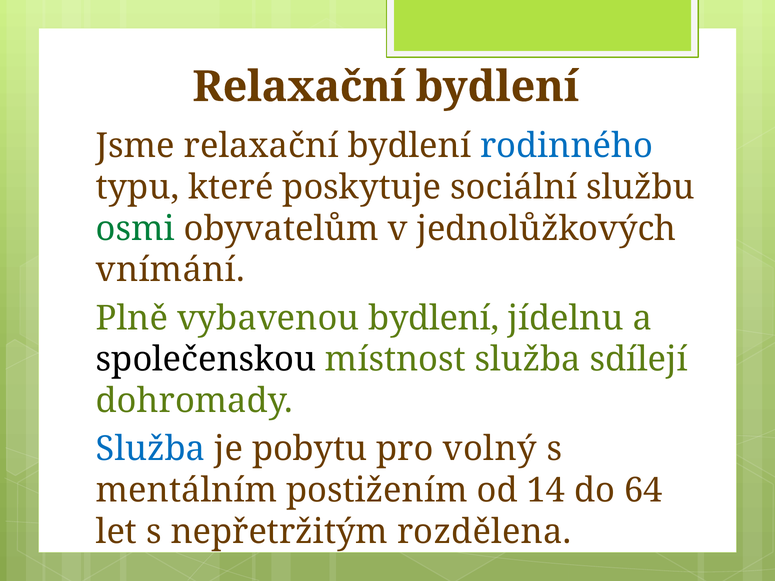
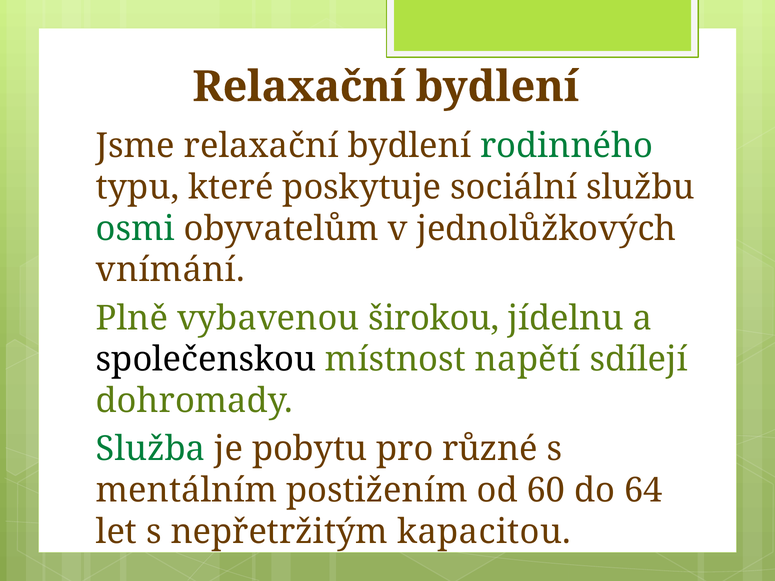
rodinného colour: blue -> green (567, 146)
vybavenou bydlení: bydlení -> širokou (434, 318)
místnost služba: služba -> napětí (528, 360)
Služba colour: blue -> green (151, 449)
volný: volný -> různé (490, 449)
14: 14 -> 60 (546, 491)
rozdělena: rozdělena -> kapacitou (484, 532)
